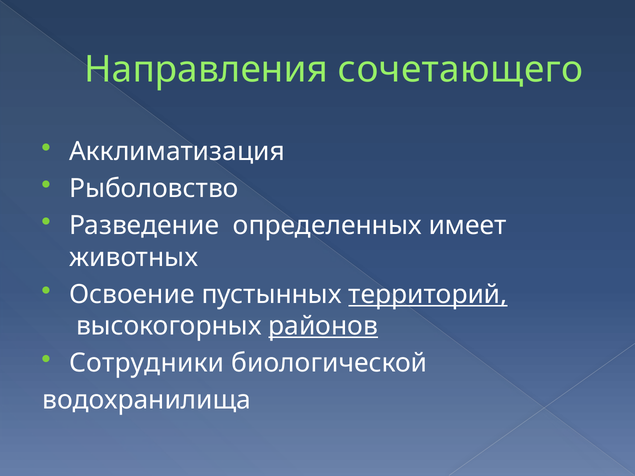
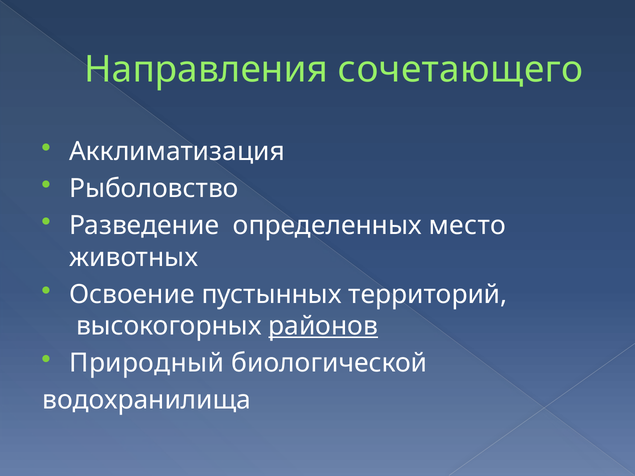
имеет: имеет -> место (467, 226)
территорий underline: present -> none (428, 294)
Сотрудники: Сотрудники -> Природный (147, 363)
